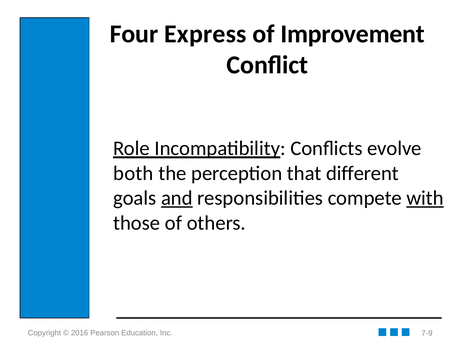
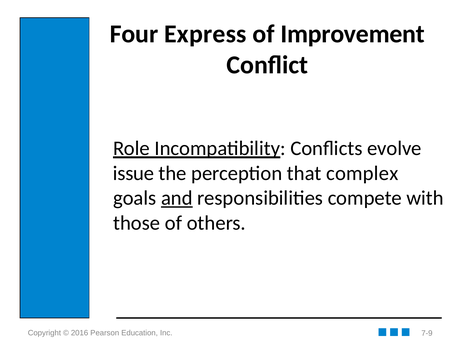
both: both -> issue (134, 173)
different: different -> complex (362, 173)
with underline: present -> none (425, 198)
